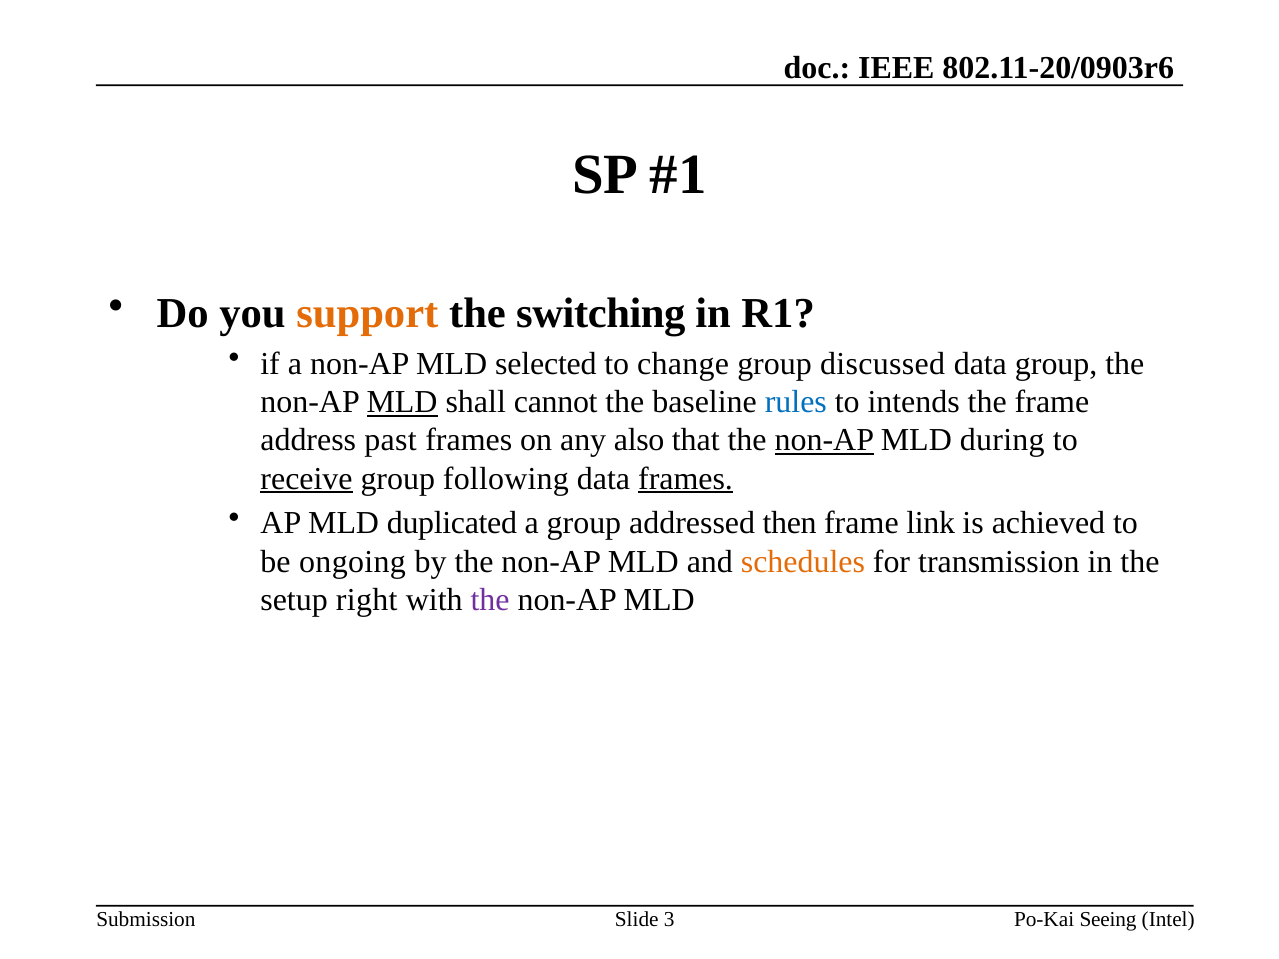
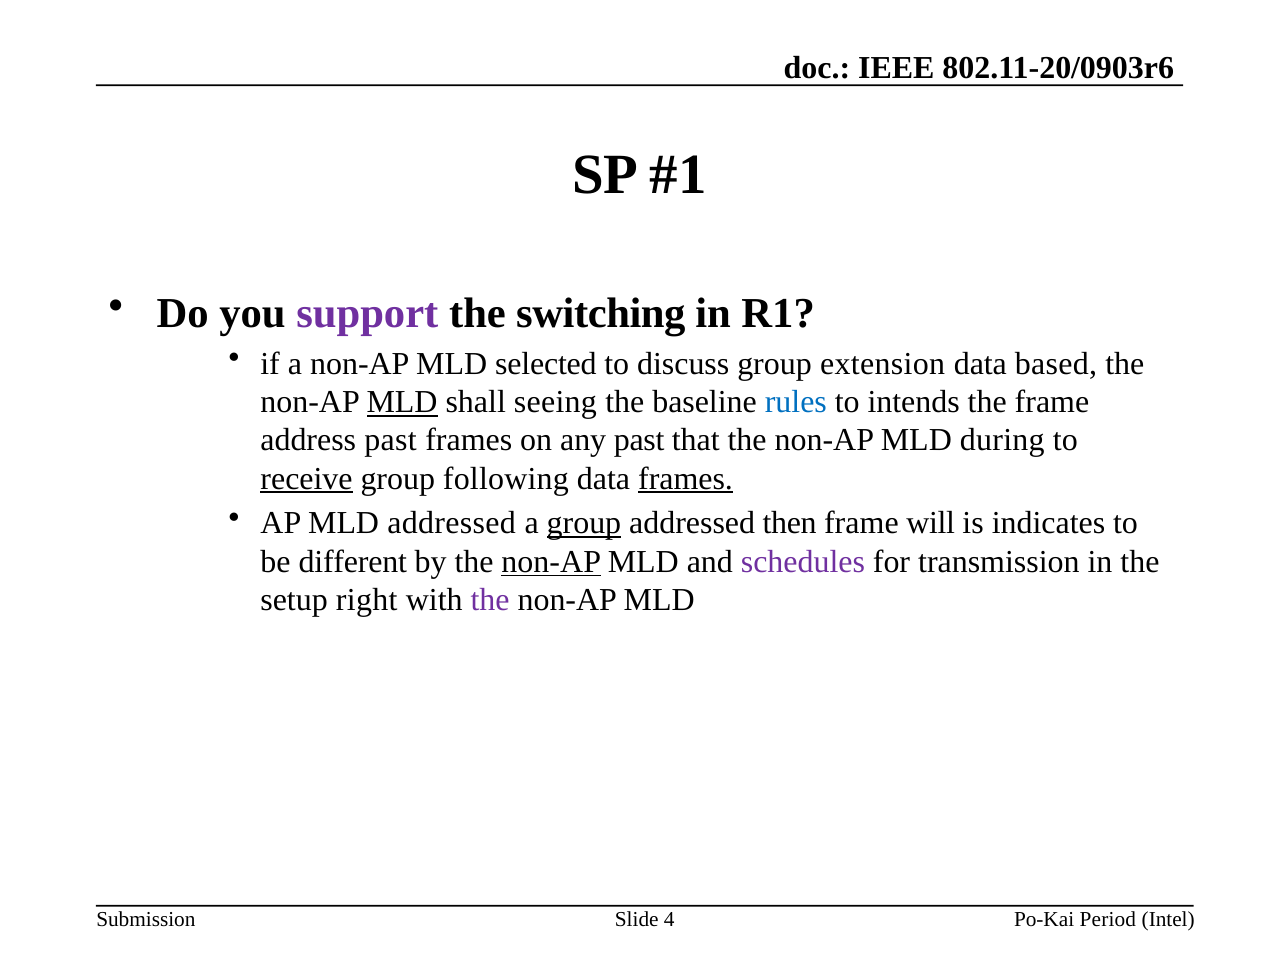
support colour: orange -> purple (367, 313)
change: change -> discuss (683, 364)
discussed: discussed -> extension (883, 364)
data group: group -> based (1056, 364)
cannot: cannot -> seeing (555, 402)
any also: also -> past (639, 440)
non-AP underline: present -> none (824, 440)
MLD duplicated: duplicated -> addressed (452, 524)
group underline: none -> present (584, 524)
link: link -> will (931, 524)
achieved: achieved -> indicates (1048, 524)
ongoing: ongoing -> different (353, 562)
non-AP underline: none -> present (551, 562)
schedules colour: orange -> purple (803, 562)
3: 3 -> 4 (669, 920)
Seeing: Seeing -> Period (1108, 920)
